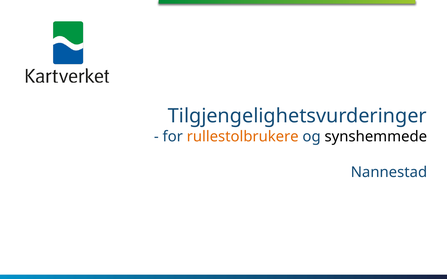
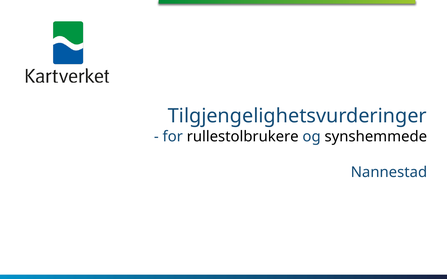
rullestolbrukere colour: orange -> black (243, 137)
